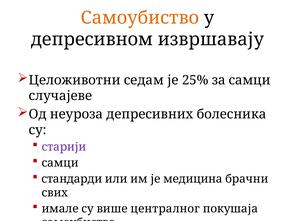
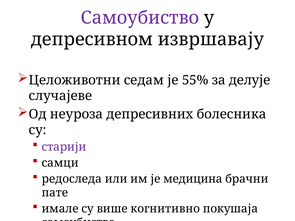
Самоубиство colour: orange -> purple (140, 18)
25%: 25% -> 55% (195, 80)
за самци: самци -> делује (250, 80)
стандарди: стандарди -> редоследа (72, 179)
свих: свих -> пате (55, 193)
централног: централног -> когнитивно (165, 209)
